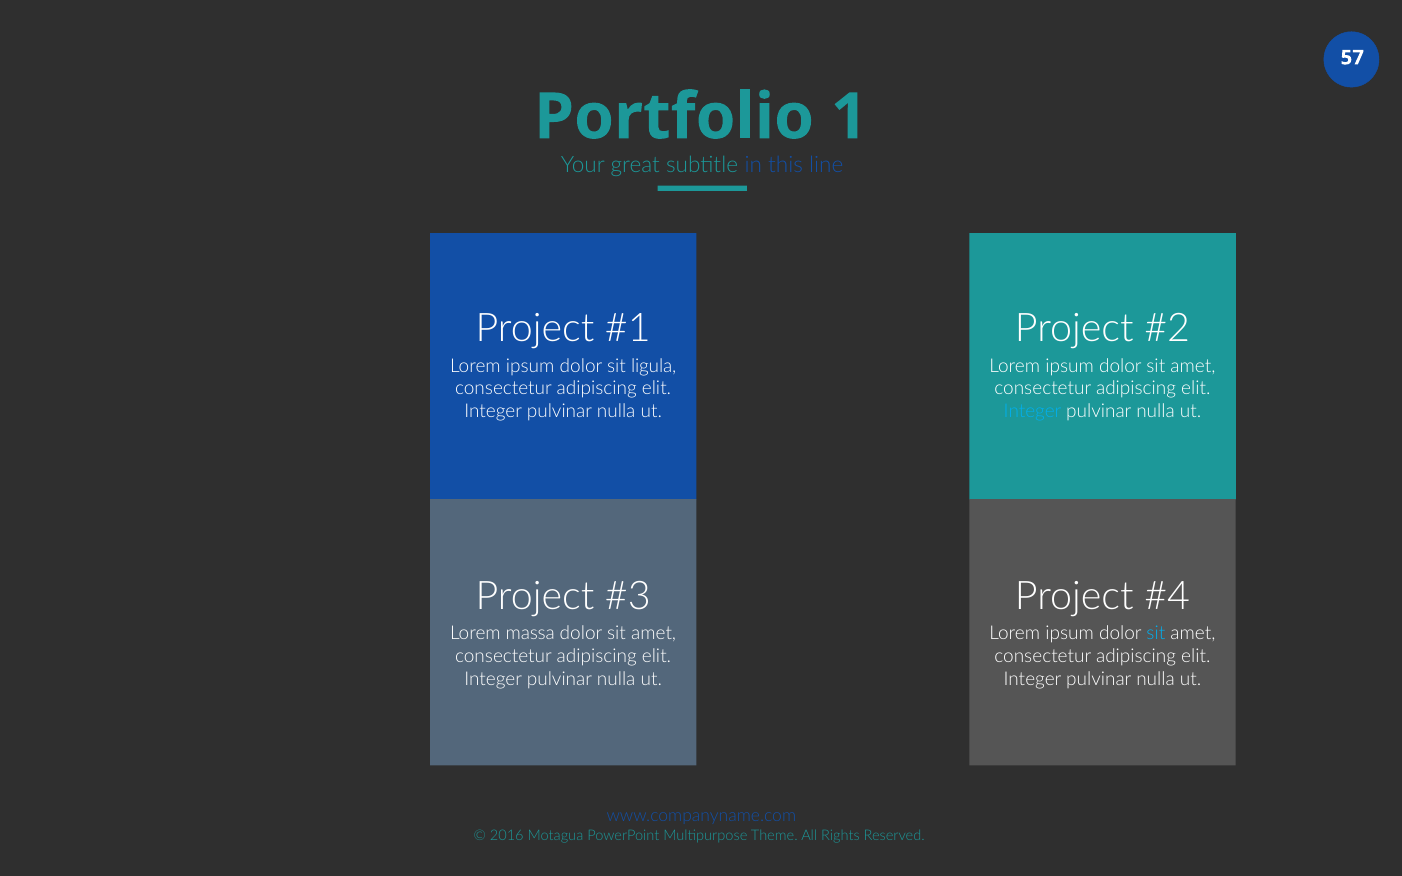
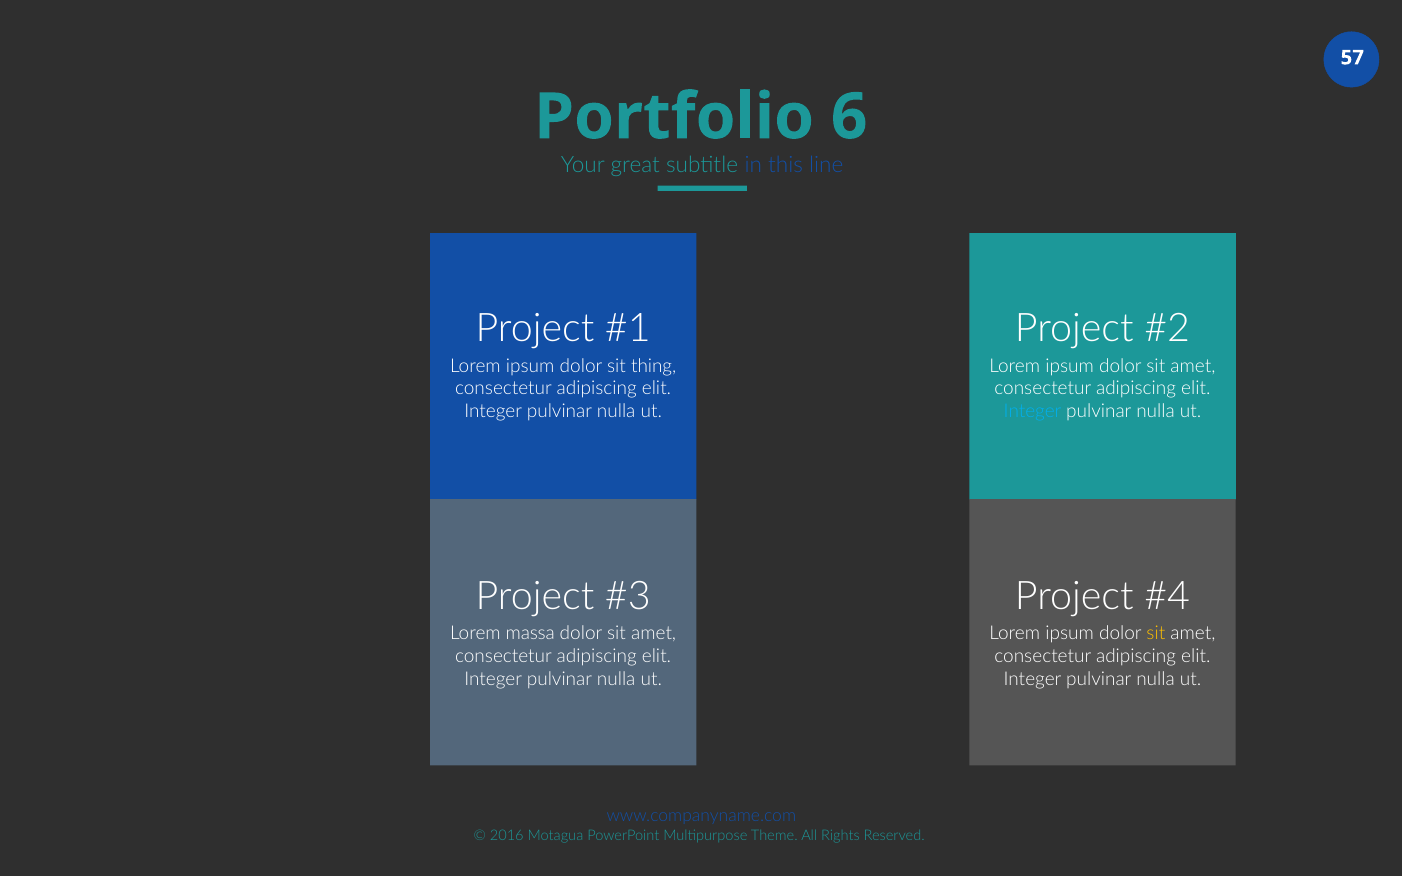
1: 1 -> 6 (849, 117)
ligula: ligula -> thing (654, 366)
sit colour: light blue -> yellow (1156, 634)
